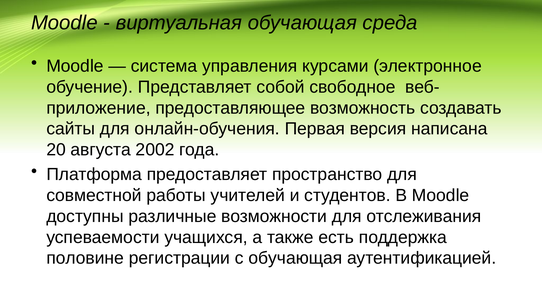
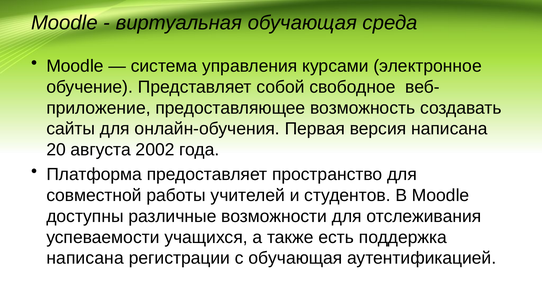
половине: половине -> написана (85, 258)
